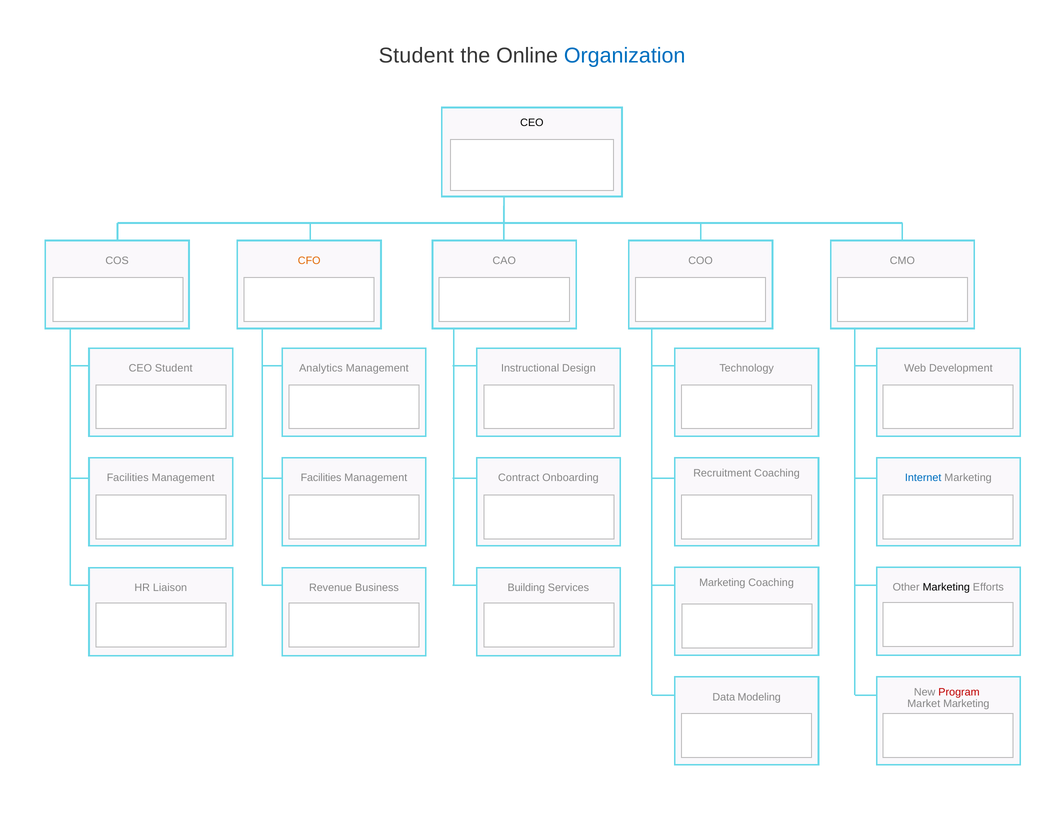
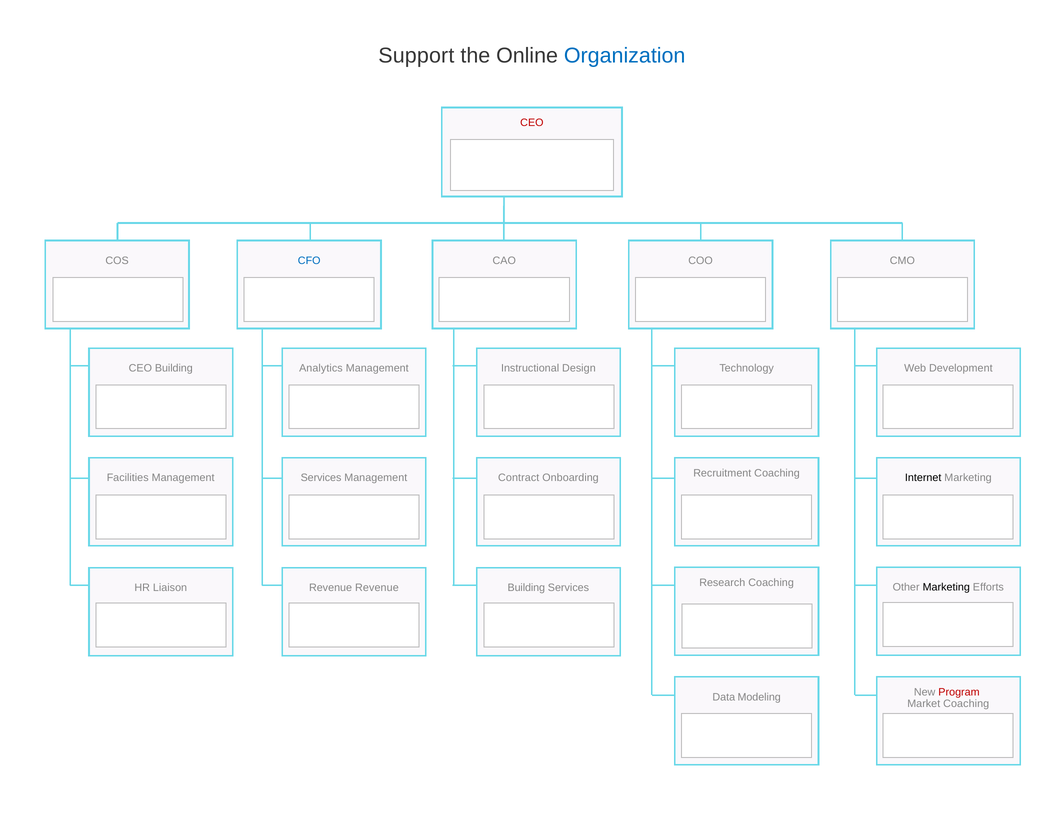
Student: Student -> Support (416, 55)
CEO colour: black -> red (532, 123)
CFO colour: orange -> blue (309, 261)
CEO Student: Student -> Building (174, 368)
Facilities: Facilities -> Services (321, 478)
Internet colour: blue -> black (923, 478)
Marketing: Marketing -> Research (722, 583)
Revenue Business: Business -> Revenue (377, 588)
Market Marketing: Marketing -> Coaching (966, 704)
